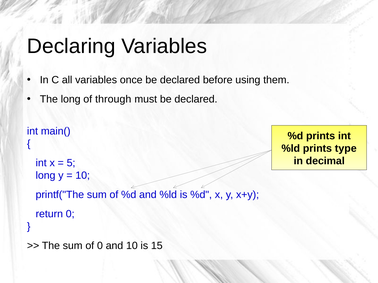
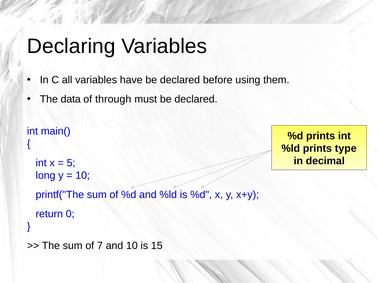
once: once -> have (131, 80)
The long: long -> data (71, 99)
of 0: 0 -> 7 (100, 246)
